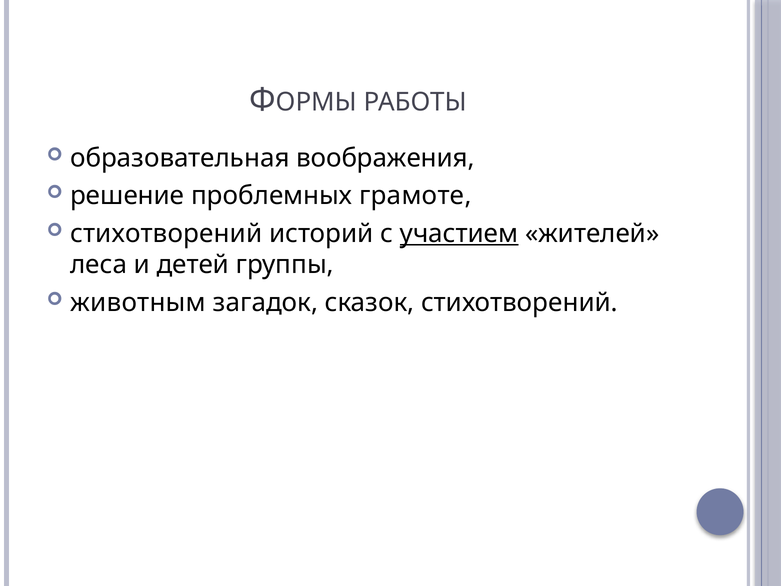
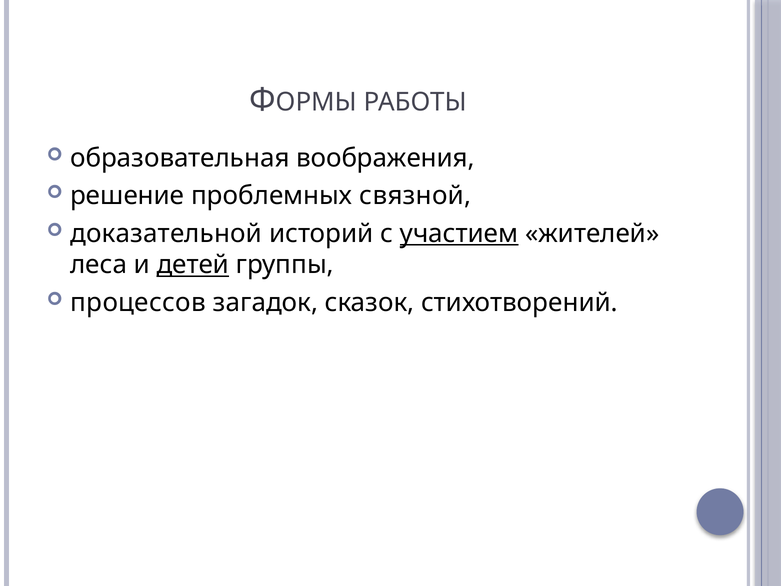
грамоте: грамоте -> связной (415, 196)
стихотворений: стихотворений -> доказательной (166, 233)
детей underline: none -> present (193, 265)
животным: животным -> процессов (138, 302)
